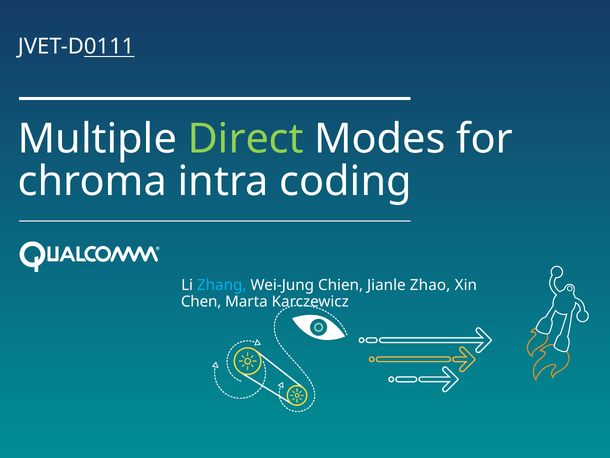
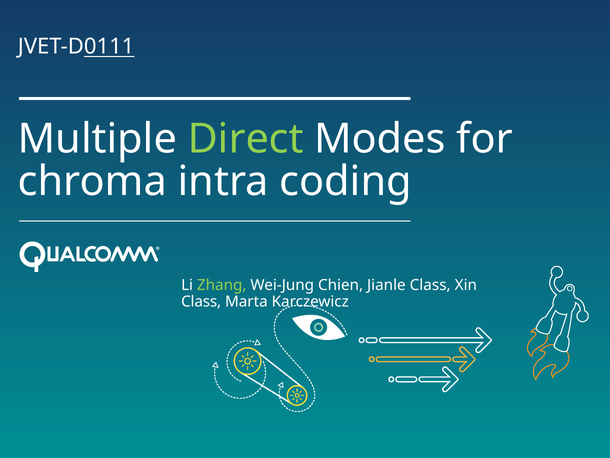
Zhang colour: light blue -> light green (222, 285)
Jianle Zhao: Zhao -> Class (430, 285)
Chen: Chen -> Class (201, 301)
